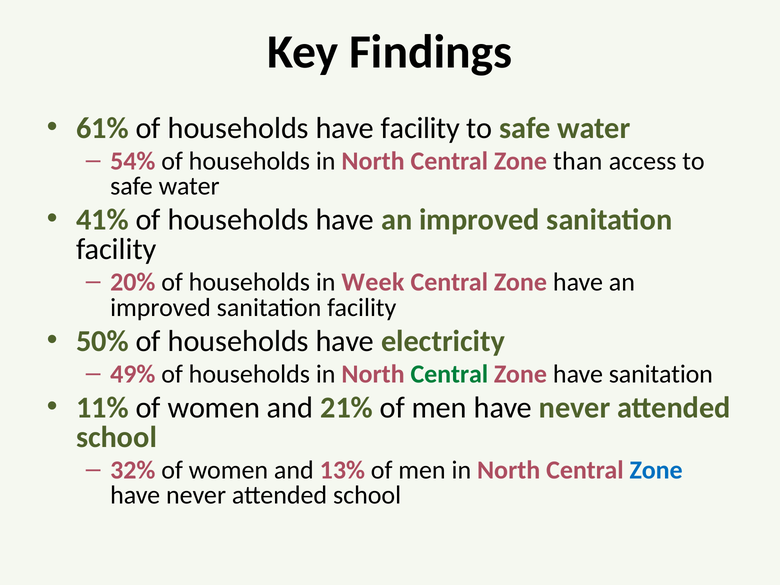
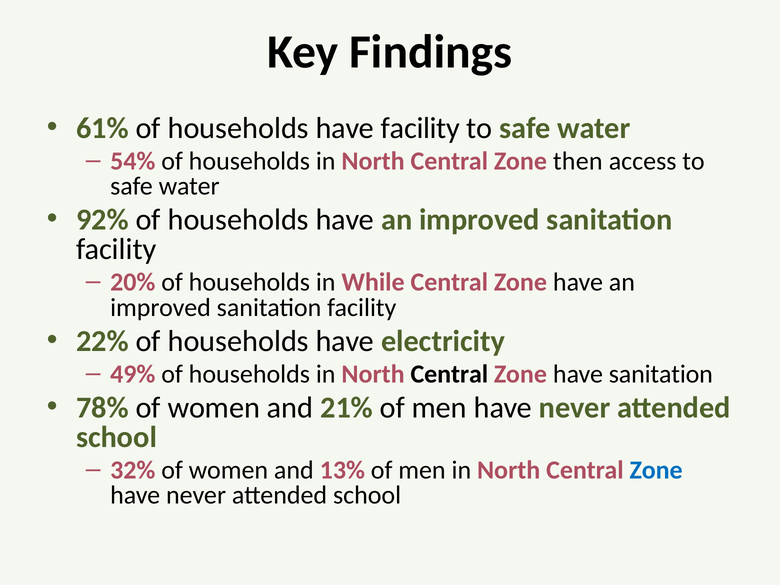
than: than -> then (578, 161)
41%: 41% -> 92% (102, 220)
Week: Week -> While (373, 282)
50%: 50% -> 22% (102, 341)
Central colour: green -> black (449, 374)
11%: 11% -> 78% (102, 408)
